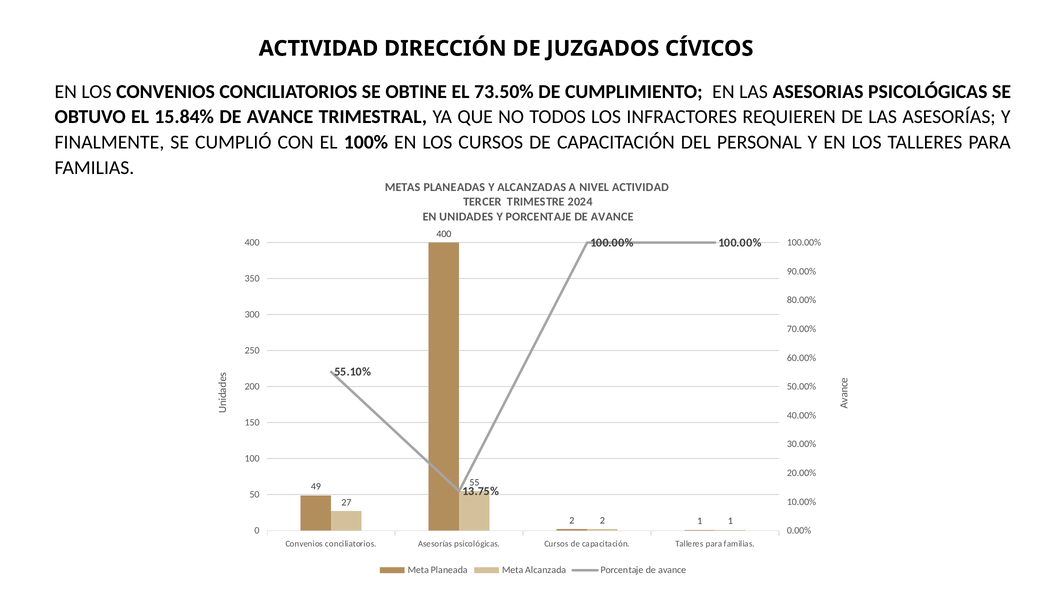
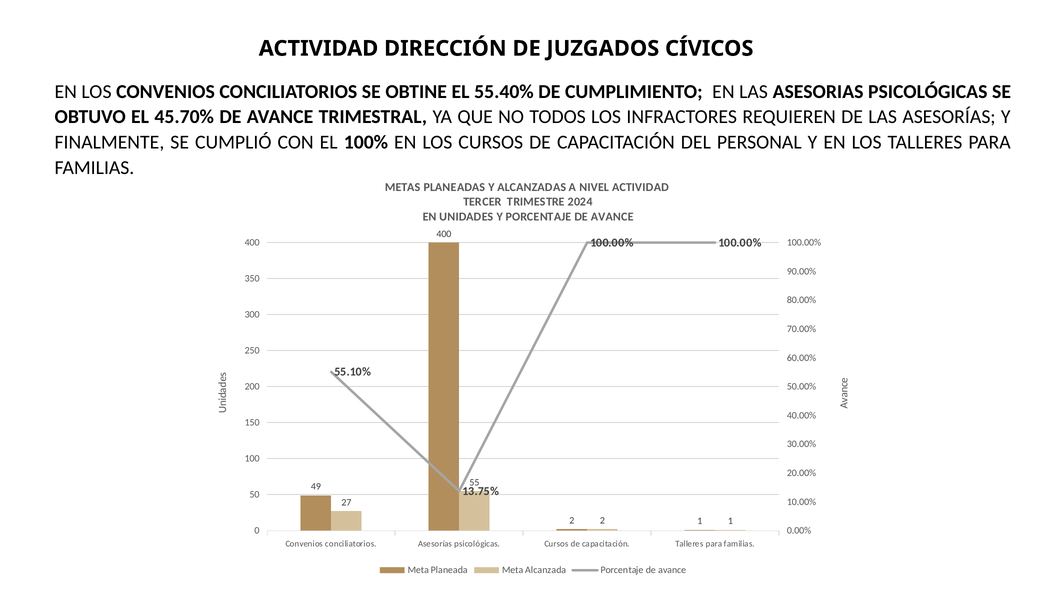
73.50%: 73.50% -> 55.40% (504, 92)
15.84%: 15.84% -> 45.70% (184, 117)
